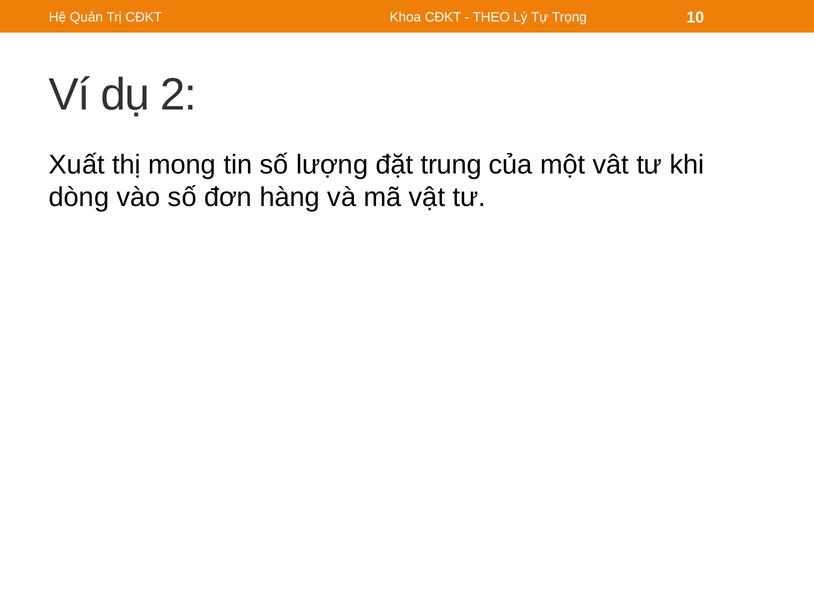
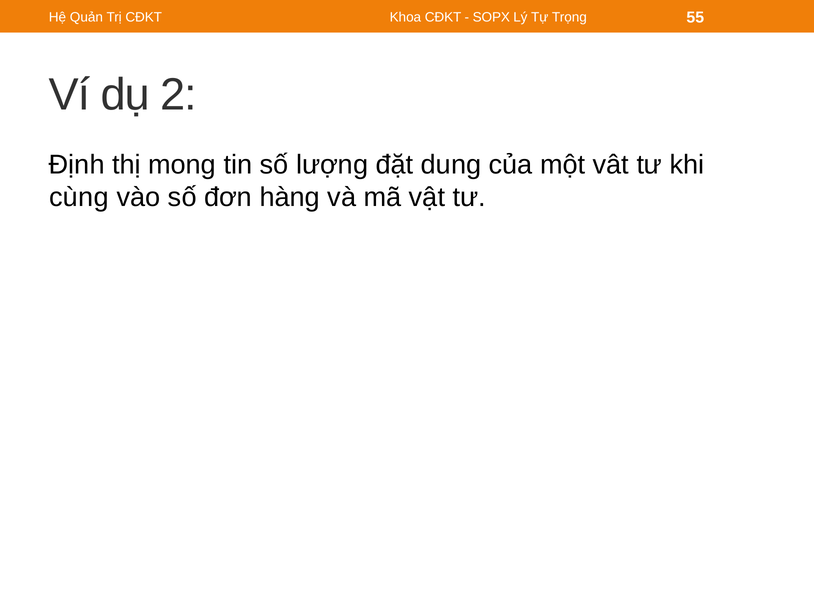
THEO: THEO -> SOPX (491, 17)
10: 10 -> 55 (695, 17)
Xuất: Xuất -> Định (77, 165)
trung: trung -> dung (451, 165)
dòng: dòng -> cùng (79, 197)
